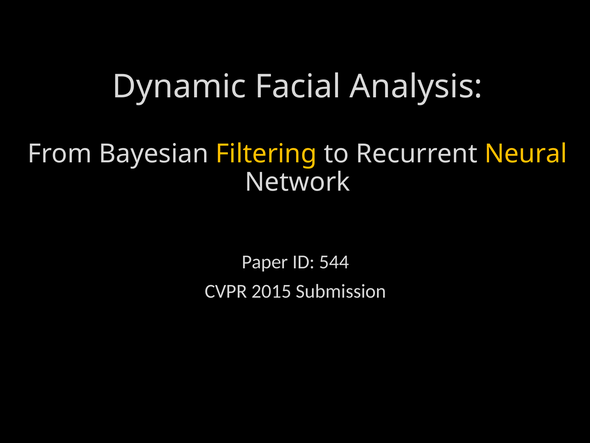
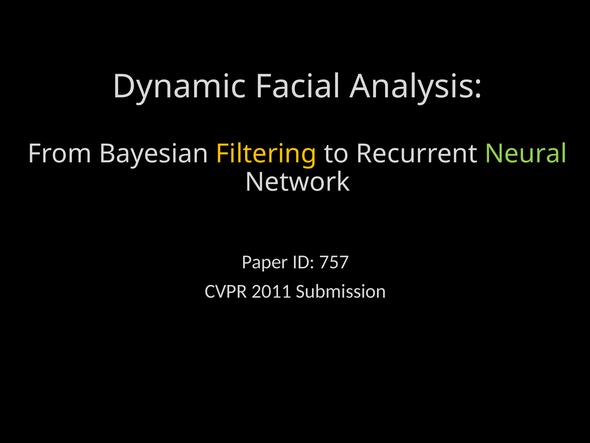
Neural colour: yellow -> light green (526, 154)
544: 544 -> 757 (334, 262)
2015: 2015 -> 2011 (271, 291)
